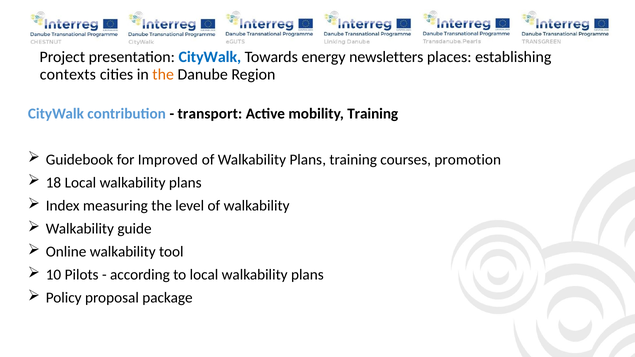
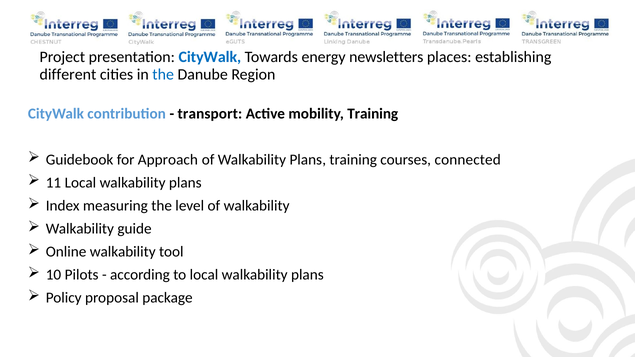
contexts: contexts -> different (68, 74)
the colour: orange -> blue (163, 74)
Improved: Improved -> Approach (168, 160)
promotion: promotion -> connected (468, 160)
18: 18 -> 11 (53, 183)
